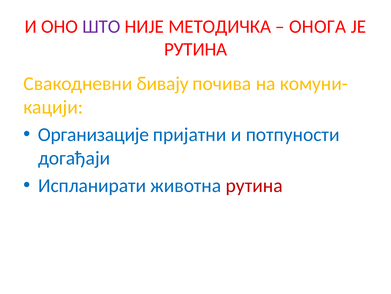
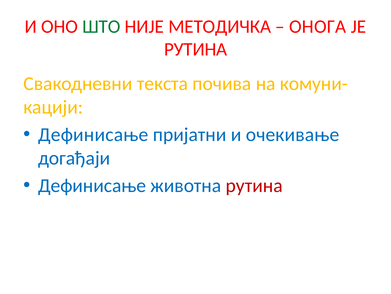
ШТО colour: purple -> green (101, 26)
бивају: бивају -> текста (163, 83)
Организације: Организације -> Дефинисање (93, 134)
потпуности: потпуности -> очекивање (293, 134)
Испланирати: Испланирати -> Дефинисање (92, 185)
